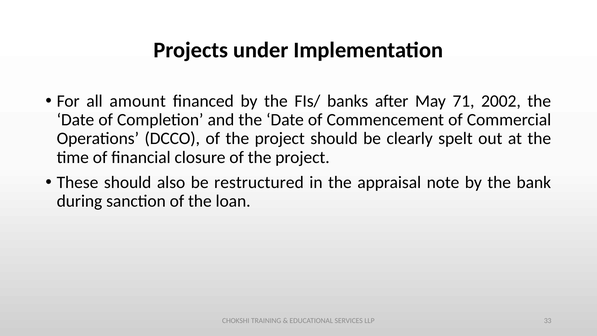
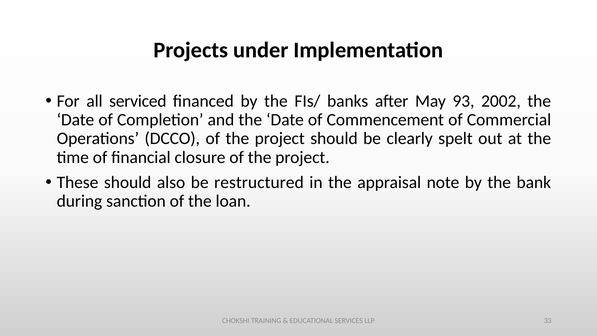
amount: amount -> serviced (138, 101)
71: 71 -> 93 (463, 101)
